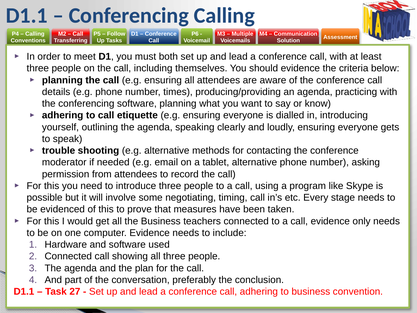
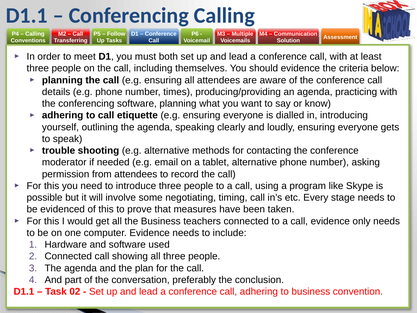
27: 27 -> 02 (75, 291)
